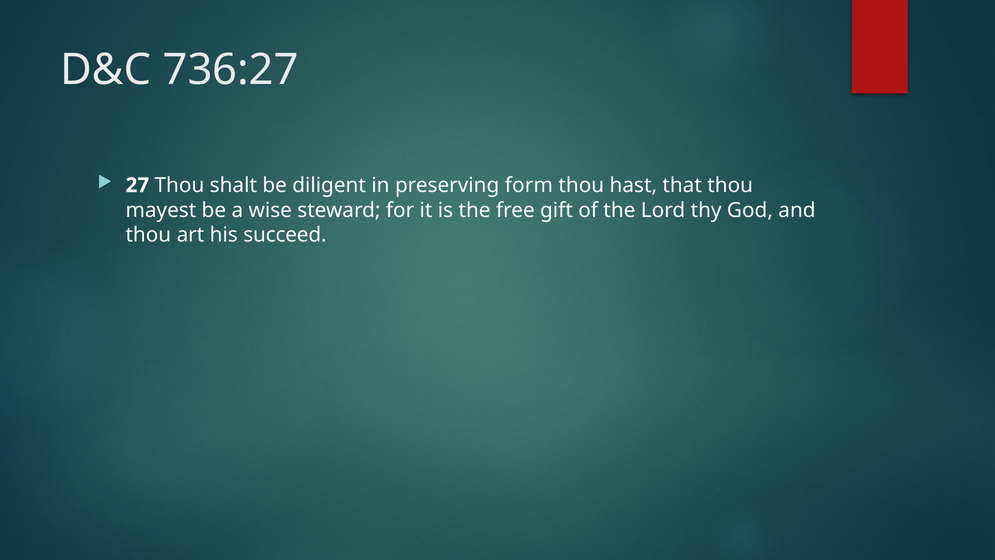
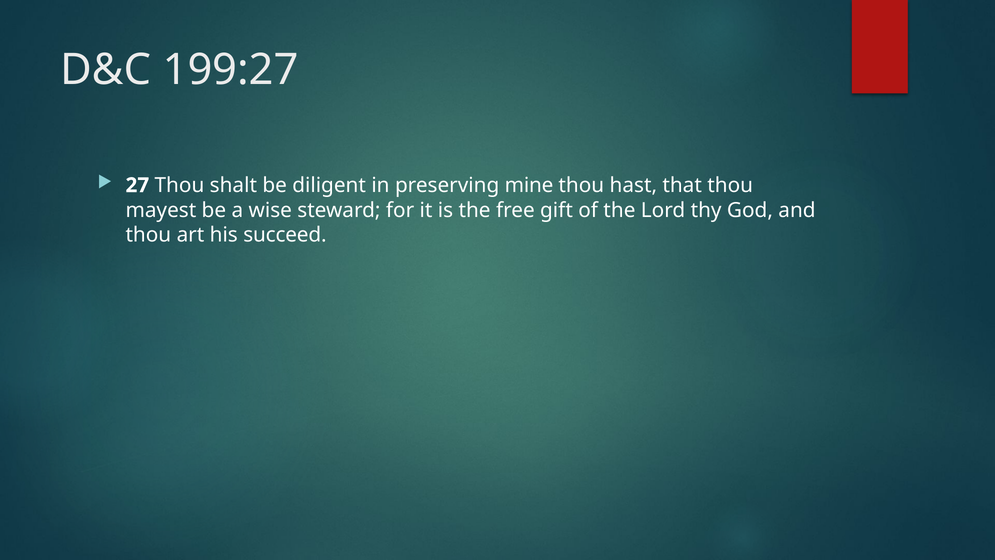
736:27: 736:27 -> 199:27 (231, 70)
form: form -> mine (529, 185)
